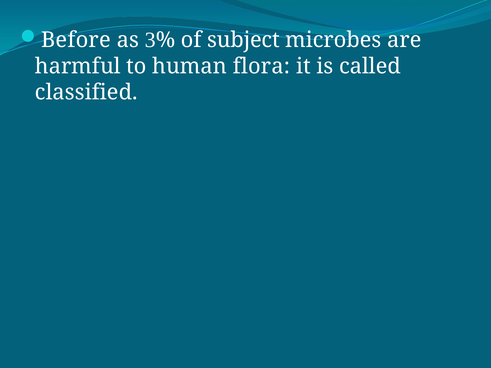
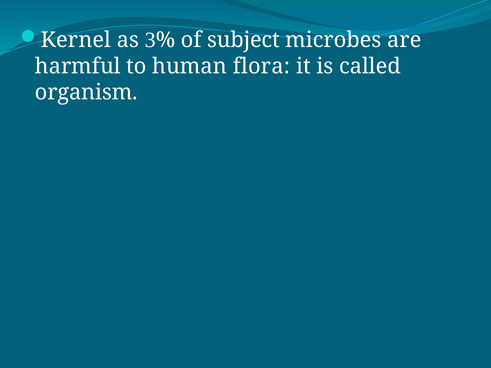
Before: Before -> Kernel (76, 40)
classified: classified -> organism (86, 92)
